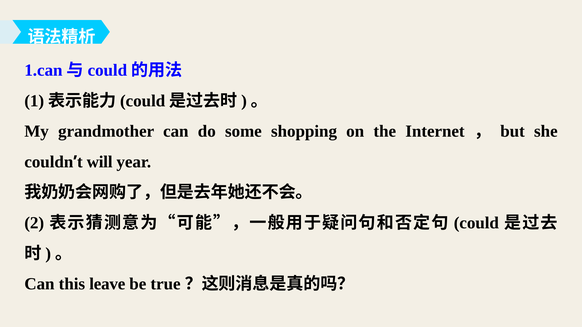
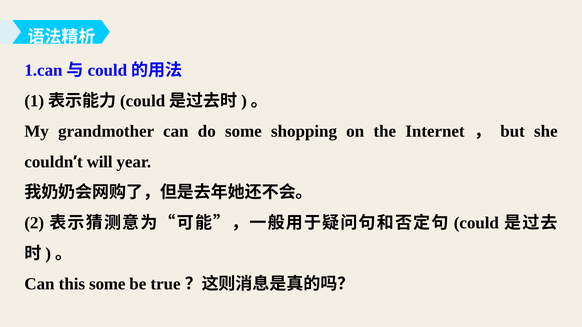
this leave: leave -> some (107, 284)
